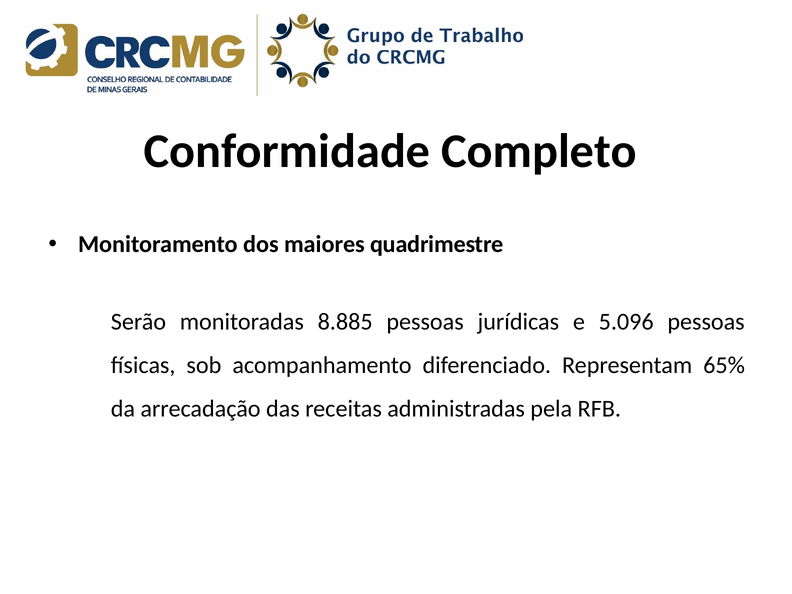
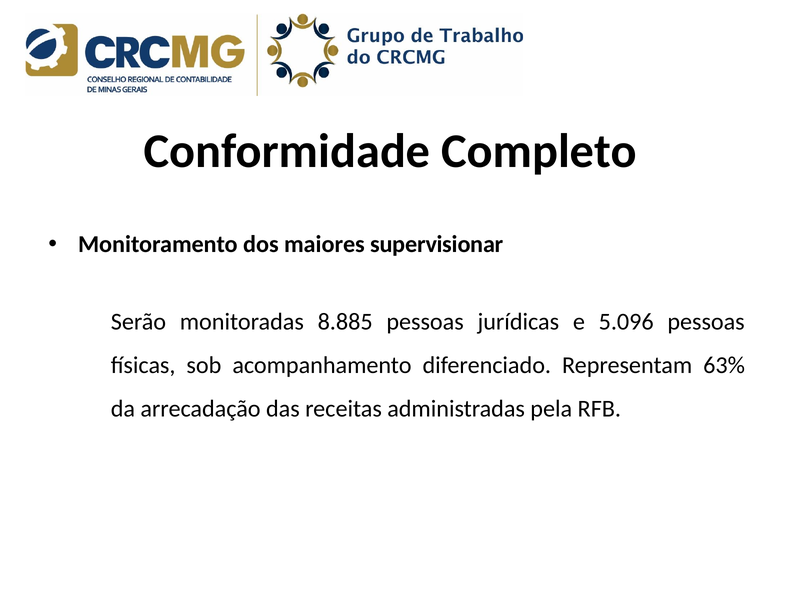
quadrimestre: quadrimestre -> supervisionar (437, 244)
65%: 65% -> 63% (724, 365)
